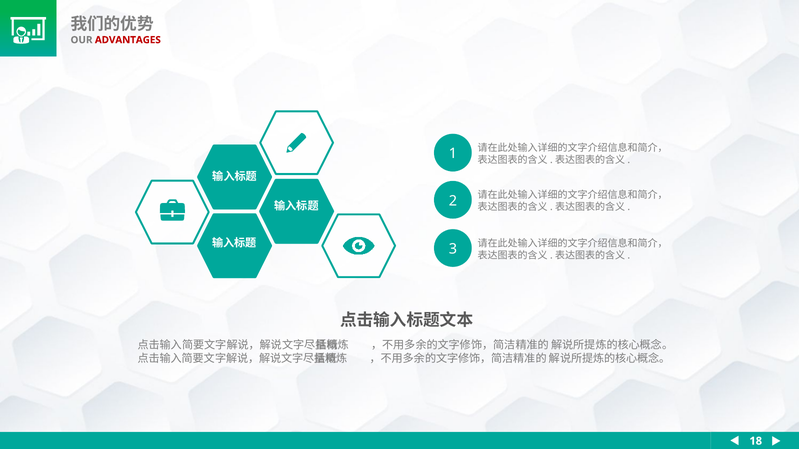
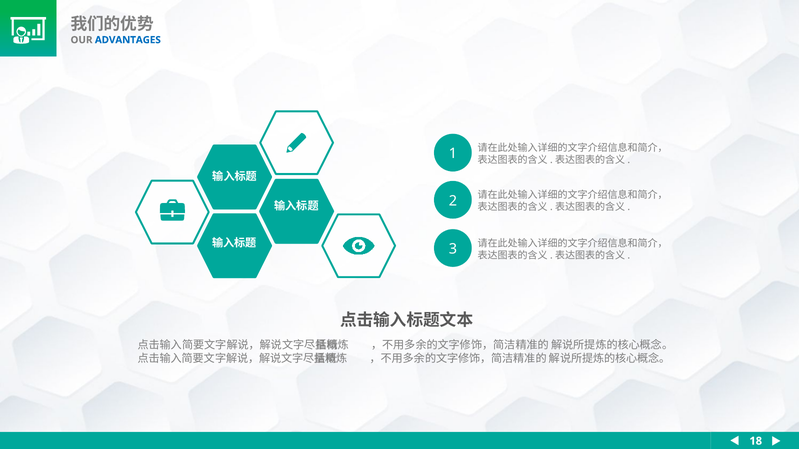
ADVANTAGES colour: red -> blue (128, 40)
